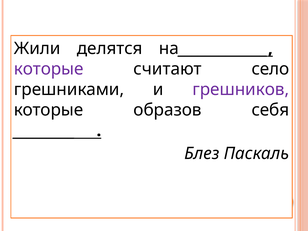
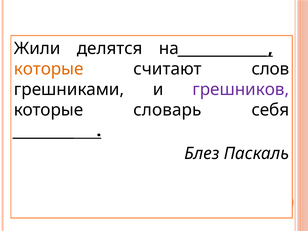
которые colour: purple -> orange (49, 69)
село: село -> слов (270, 69)
образов: образов -> словарь (167, 110)
